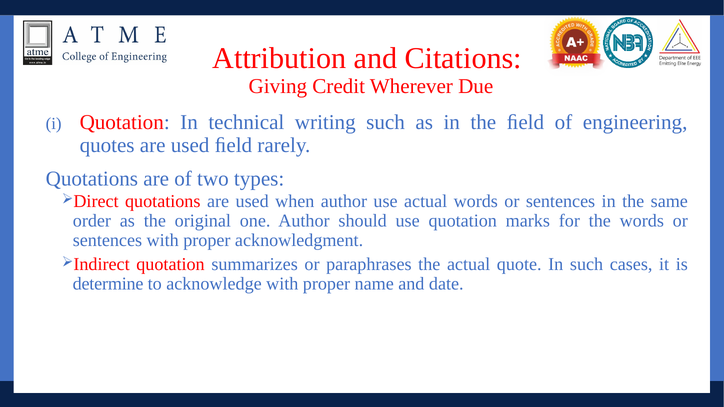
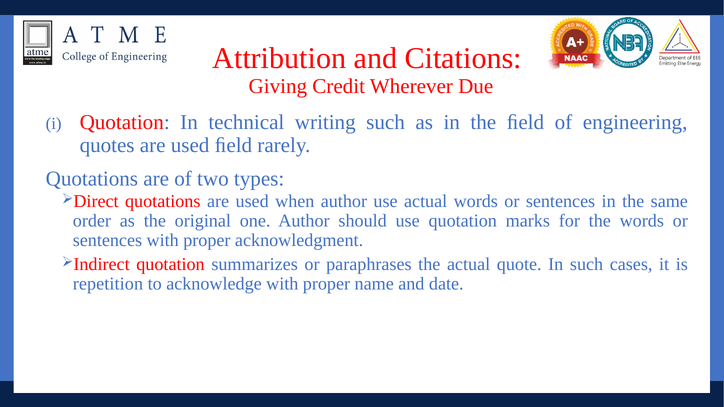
determine: determine -> repetition (108, 284)
